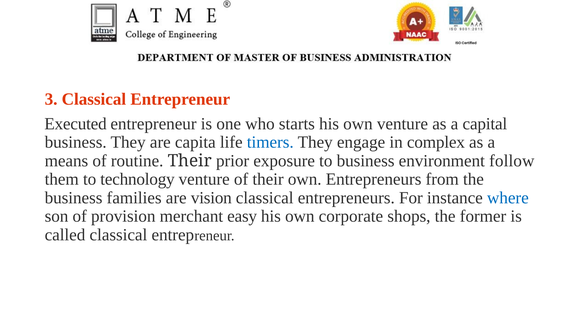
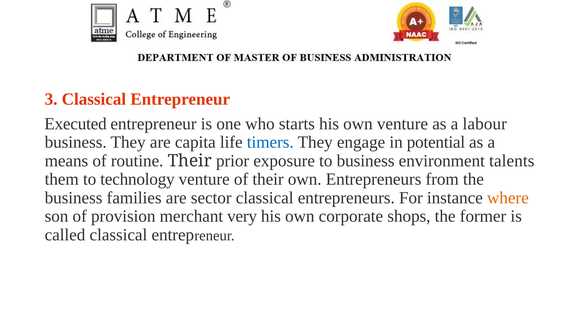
capital: capital -> labour (485, 124)
complex: complex -> potential (436, 142)
follow: follow -> talents (512, 161)
vision: vision -> sector (211, 197)
where colour: blue -> orange (508, 197)
easy: easy -> very (242, 216)
